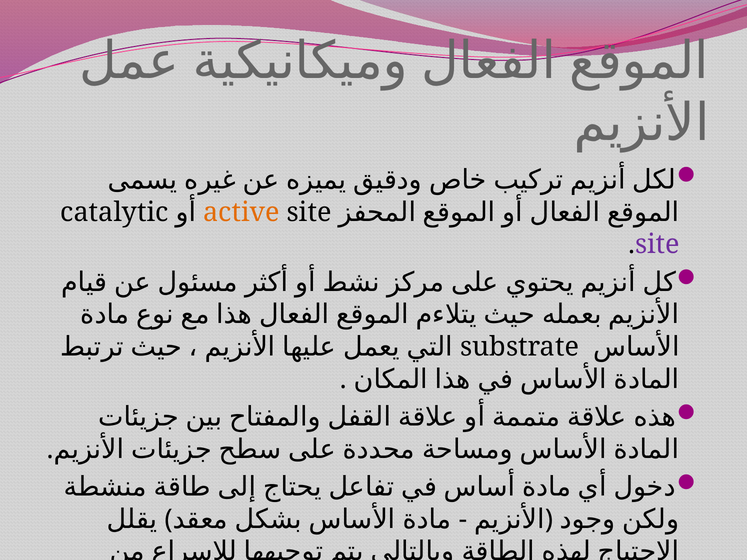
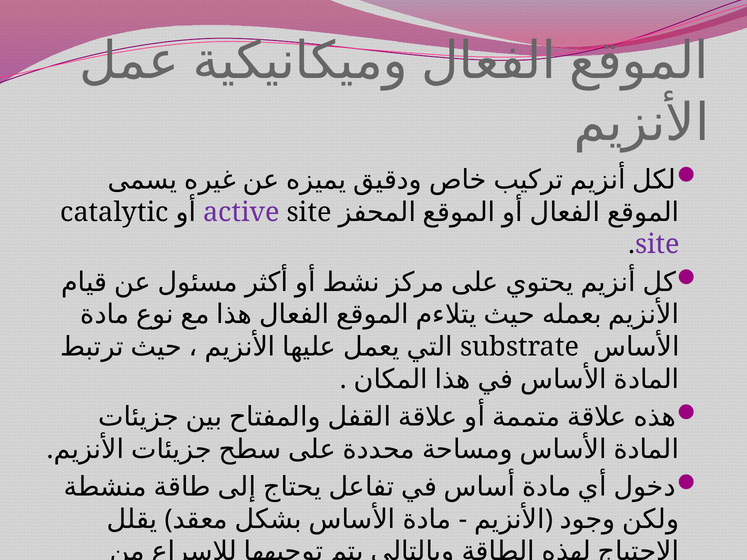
active colour: orange -> purple (241, 212)
